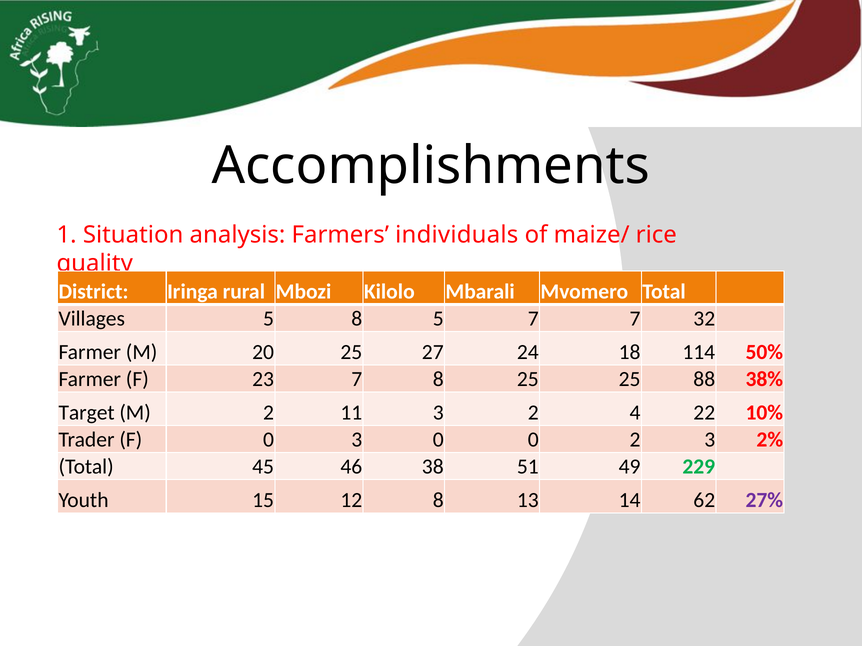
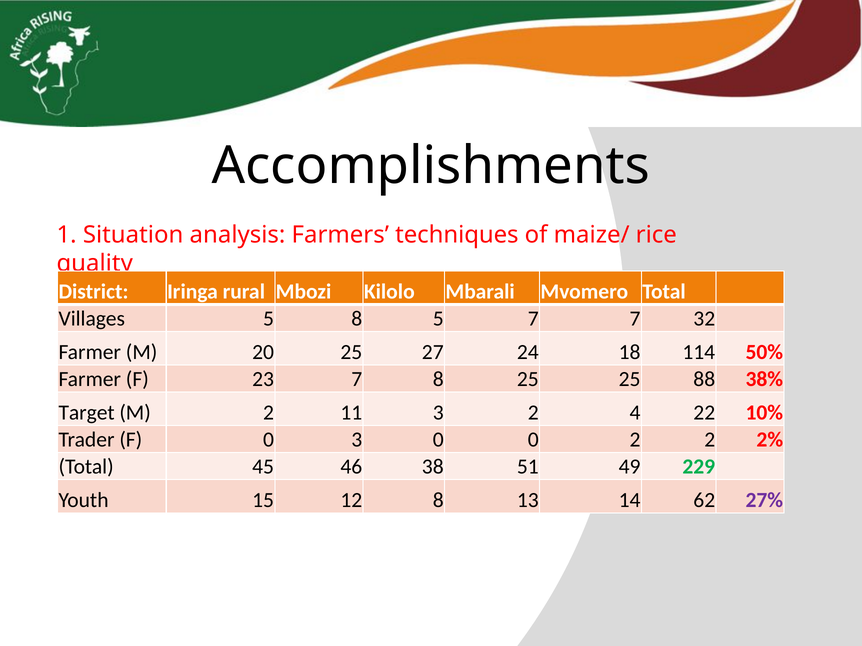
individuals: individuals -> techniques (457, 235)
2 3: 3 -> 2 (710, 440)
